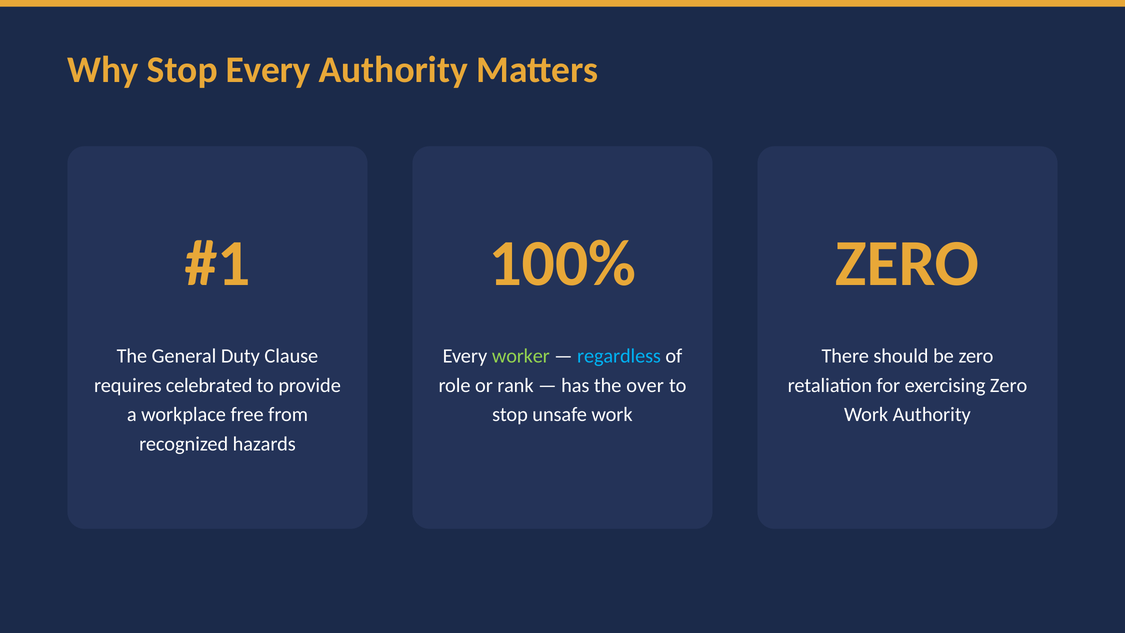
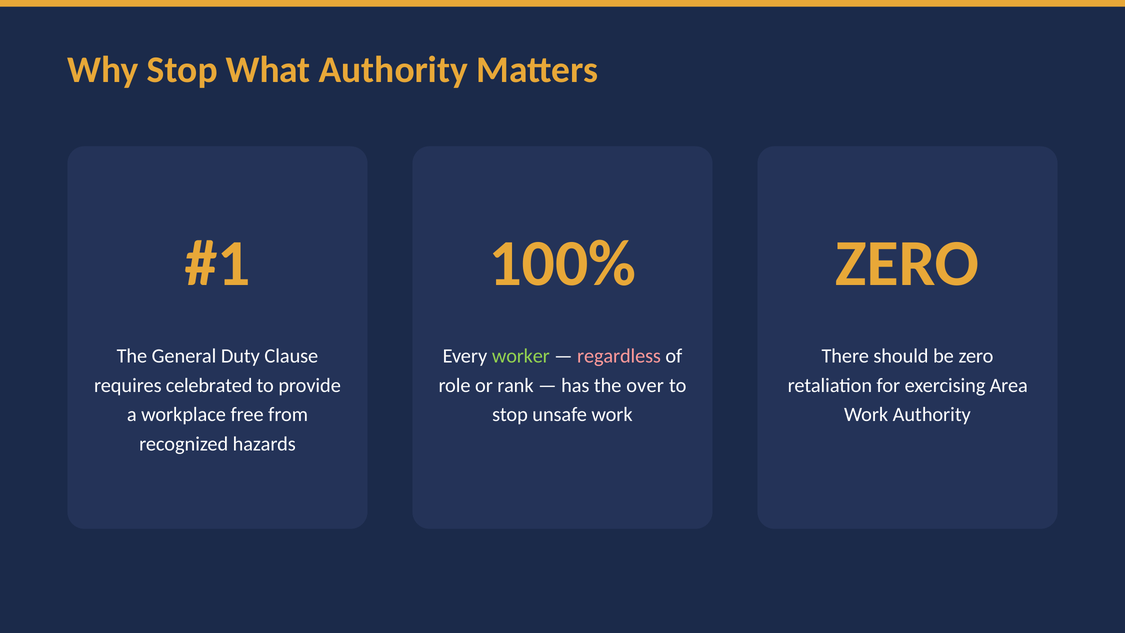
Stop Every: Every -> What (268, 70)
regardless colour: light blue -> pink (619, 356)
exercising Zero: Zero -> Area (1009, 385)
